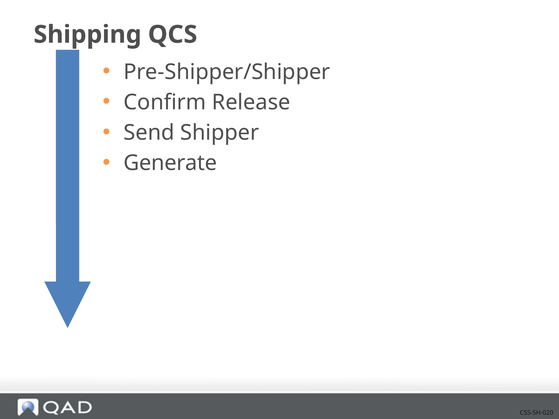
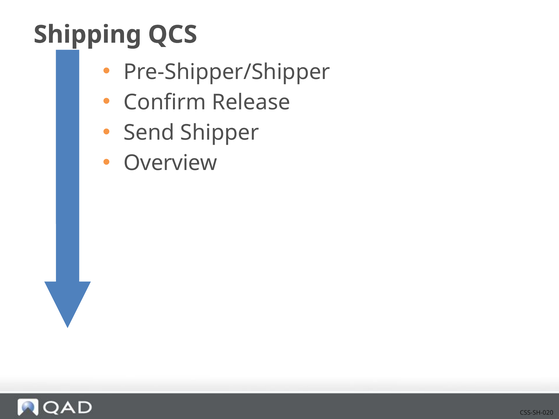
Generate: Generate -> Overview (170, 163)
